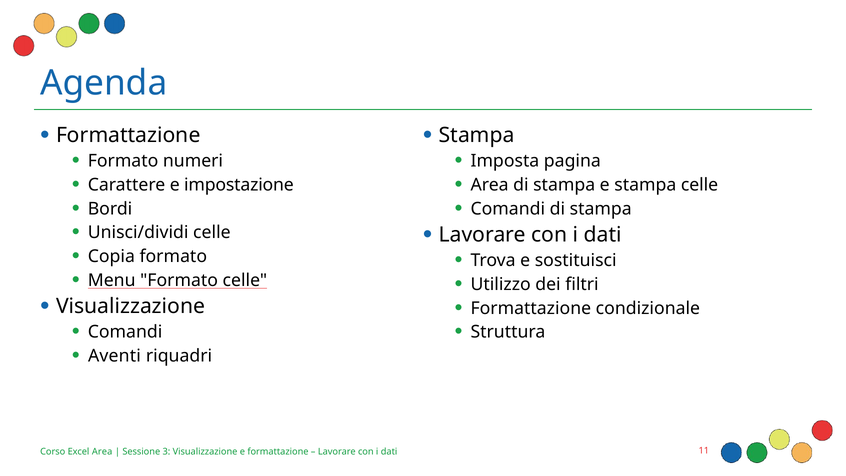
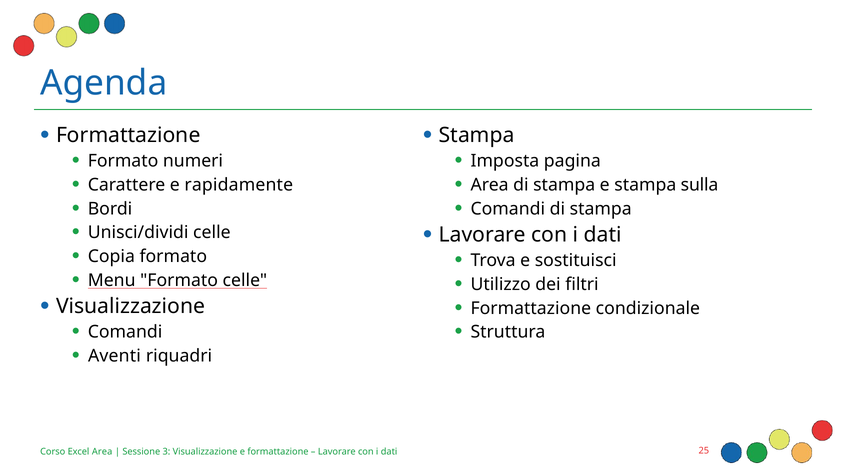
impostazione: impostazione -> rapidamente (239, 185)
stampa celle: celle -> sulla (700, 185)
11: 11 -> 25 (704, 450)
